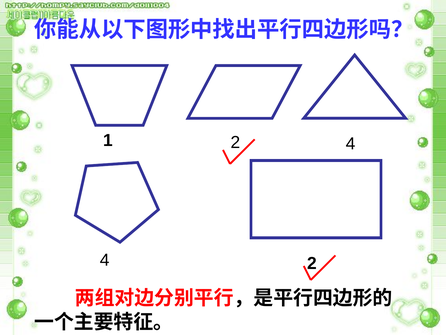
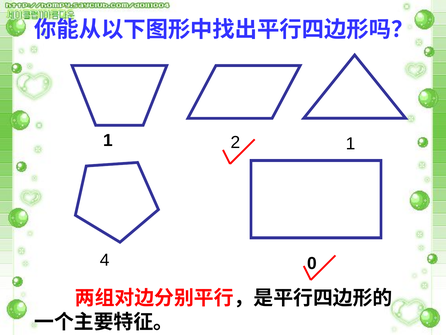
2 4: 4 -> 1 (350, 144)
4 2: 2 -> 0 (312, 263)
